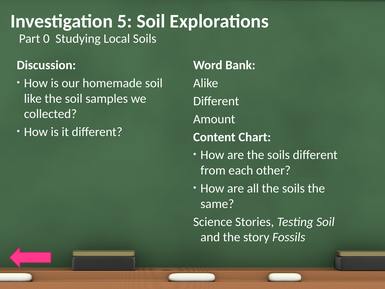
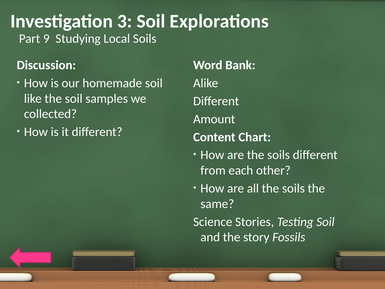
5: 5 -> 3 (125, 21)
0: 0 -> 9 (46, 39)
